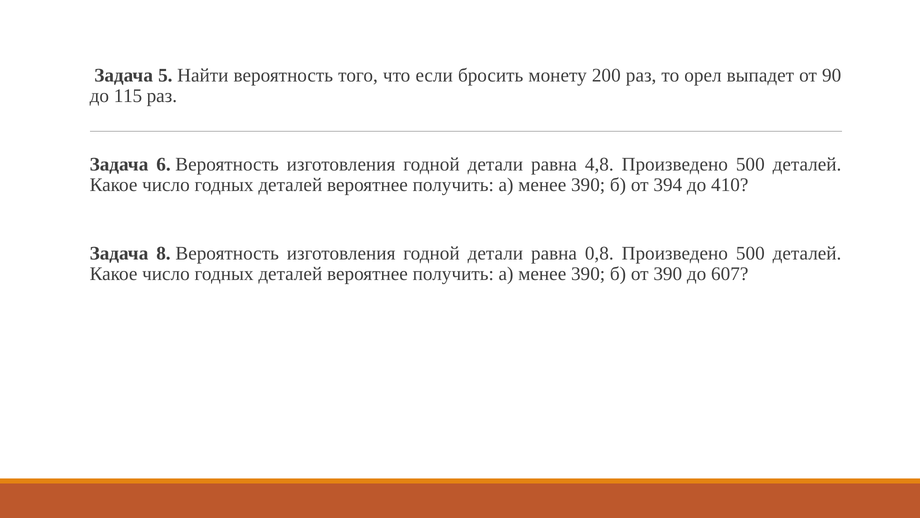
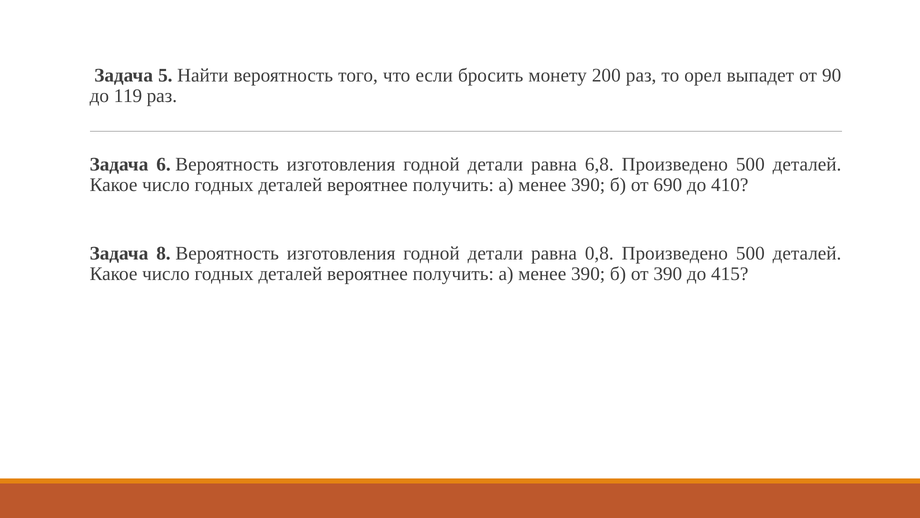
115: 115 -> 119 (128, 96)
4,8: 4,8 -> 6,8 (599, 164)
394: 394 -> 690 (668, 185)
607: 607 -> 415 (730, 274)
